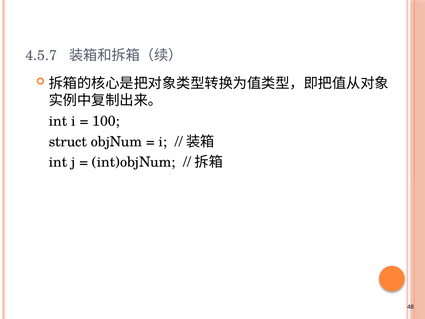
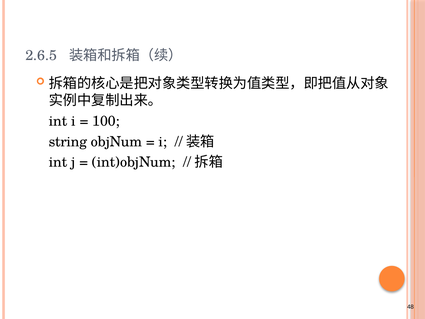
4.5.7: 4.5.7 -> 2.6.5 (41, 56)
struct: struct -> string (68, 142)
